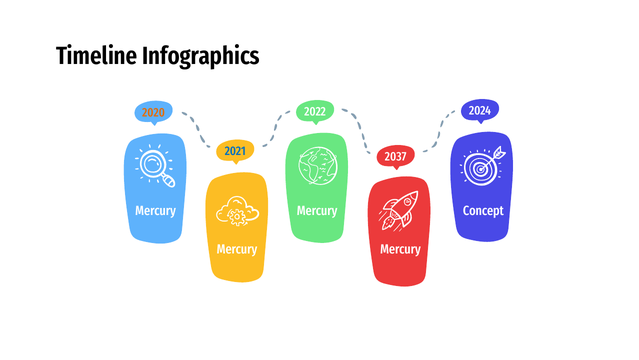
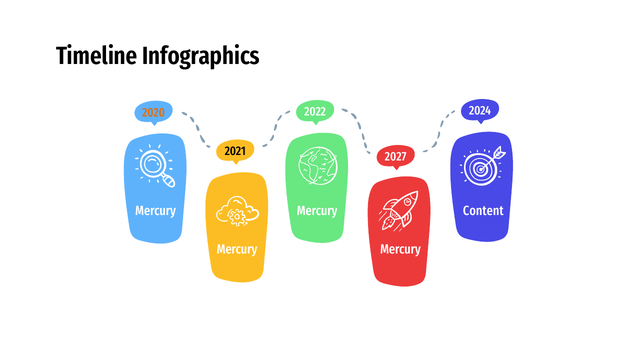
2021 colour: blue -> black (235, 151)
2037: 2037 -> 2027 (396, 157)
Concept: Concept -> Content (483, 211)
